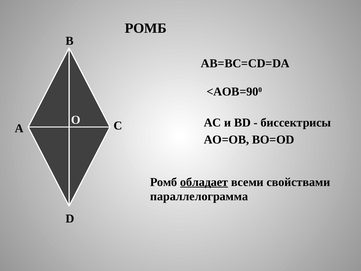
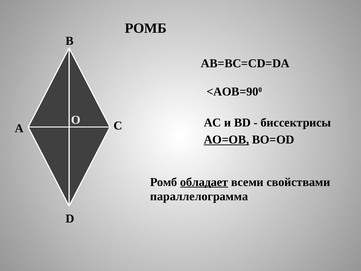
AO=OB underline: none -> present (226, 140)
